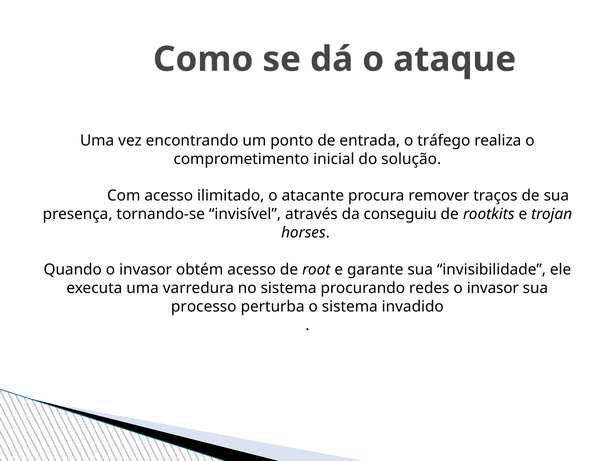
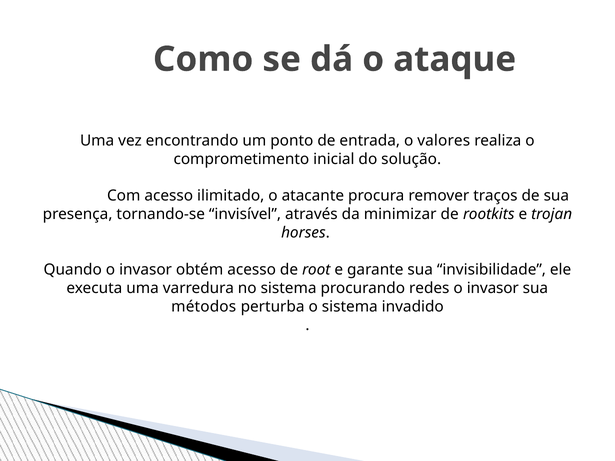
tráfego: tráfego -> valores (444, 141)
conseguiu: conseguiu -> minimizar (400, 214)
processo: processo -> métodos (204, 307)
